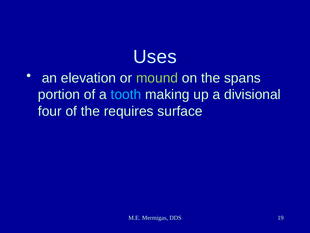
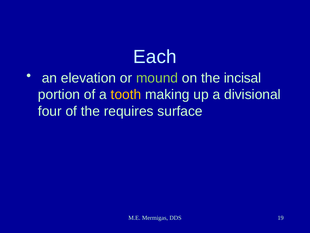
Uses: Uses -> Each (155, 57)
spans: spans -> incisal (243, 78)
tooth colour: light blue -> yellow (126, 94)
